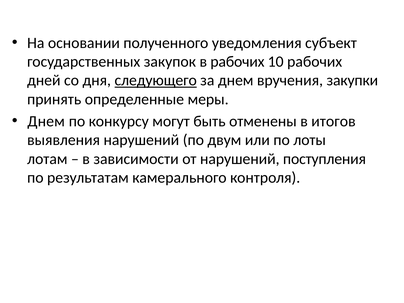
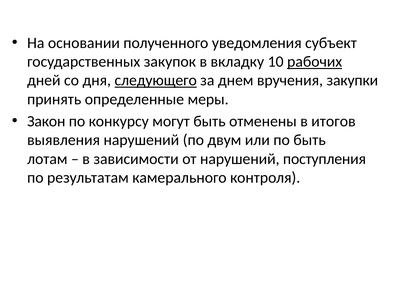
в рабочих: рабочих -> вкладку (237, 62)
рабочих underline: none -> present (315, 62)
Днем: Днем -> Закон (46, 121)
по лоты: лоты -> быть (310, 140)
